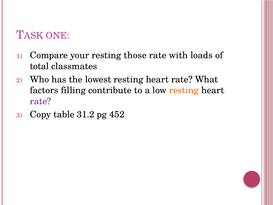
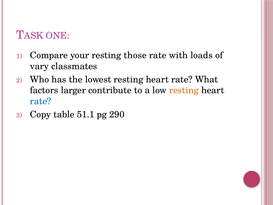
total: total -> vary (39, 66)
filling: filling -> larger (73, 90)
rate colour: purple -> blue (41, 101)
31.2: 31.2 -> 51.1 (86, 114)
452: 452 -> 290 (117, 114)
